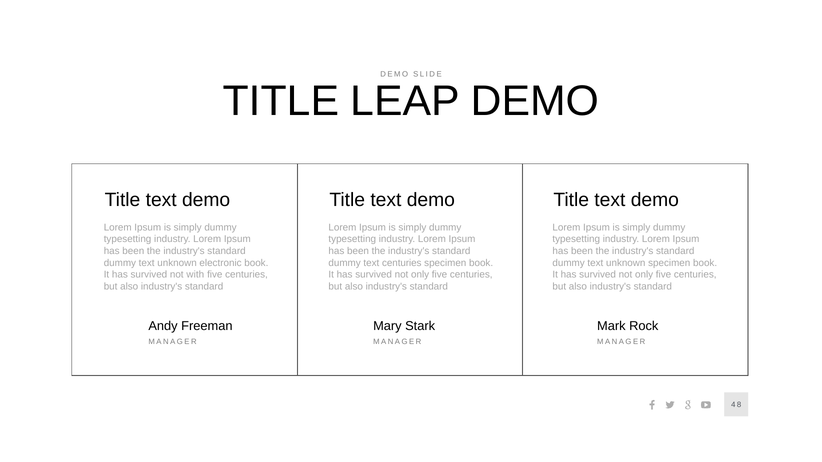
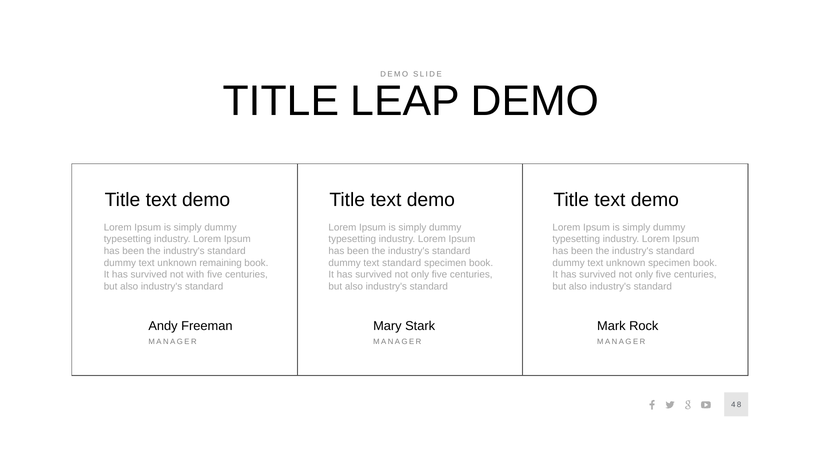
electronic: electronic -> remaining (221, 263)
text centuries: centuries -> standard (402, 263)
